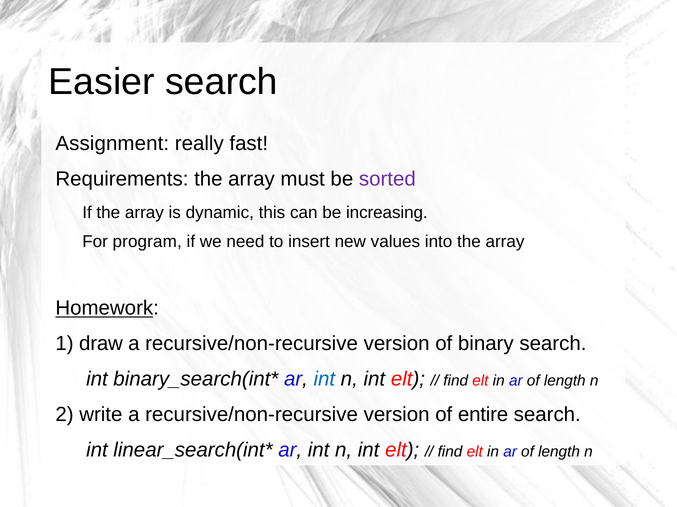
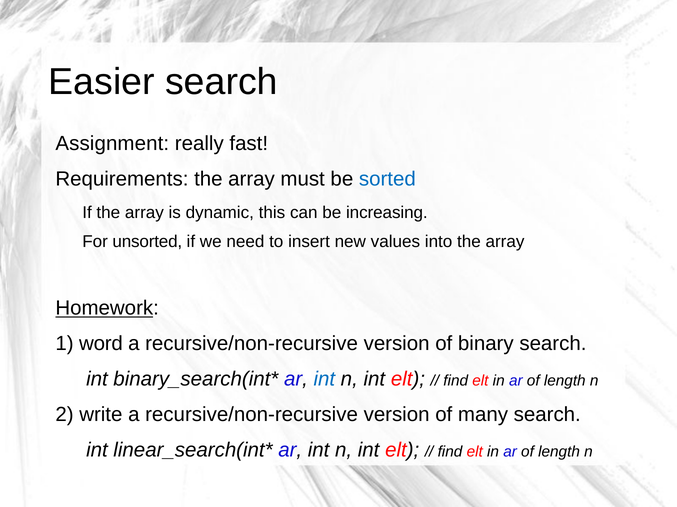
sorted colour: purple -> blue (387, 179)
program: program -> unsorted (147, 242)
draw: draw -> word (101, 344)
entire: entire -> many (483, 415)
